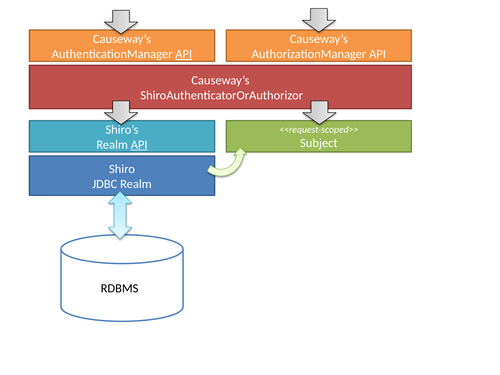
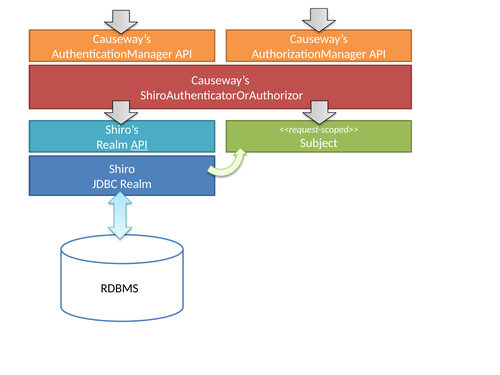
API underline: present -> none (184, 54)
